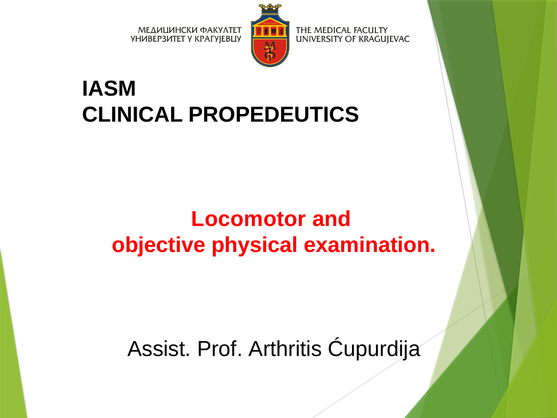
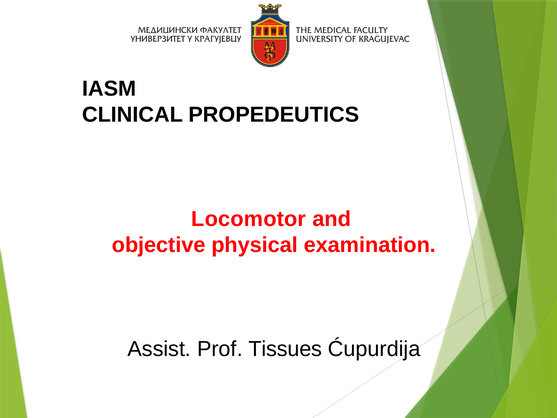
Arthritis: Arthritis -> Tissues (285, 349)
